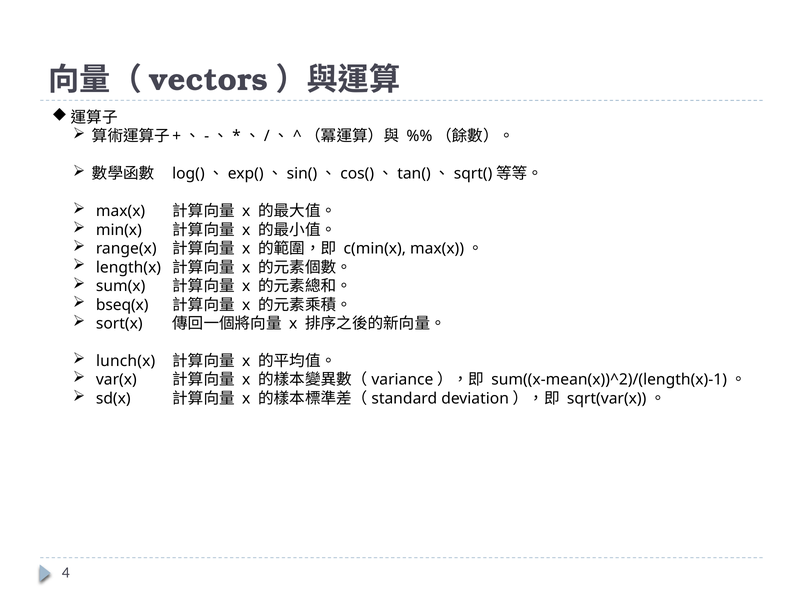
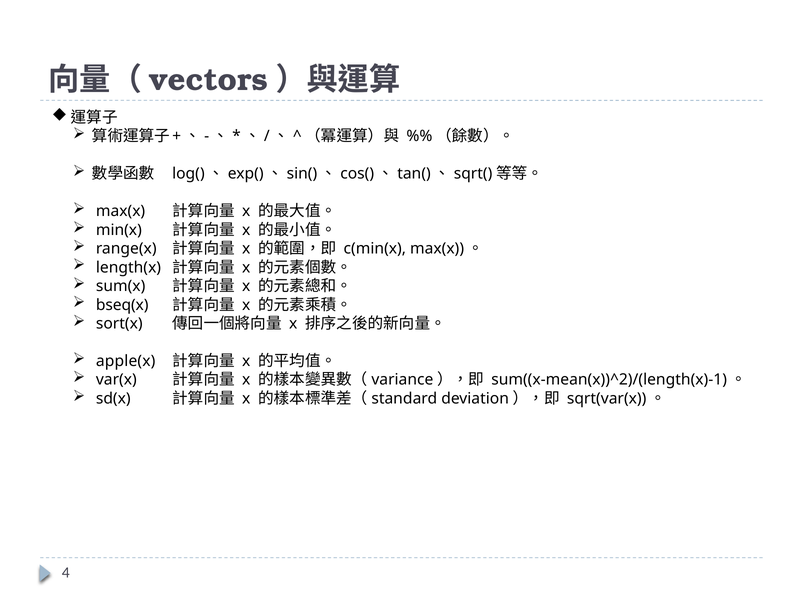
lunch(x: lunch(x -> apple(x (126, 361)
